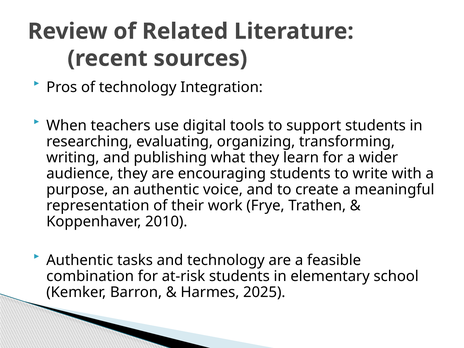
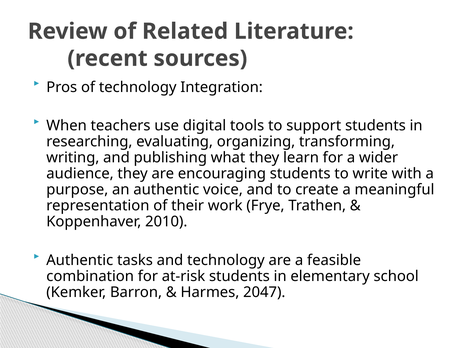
2025: 2025 -> 2047 (264, 292)
